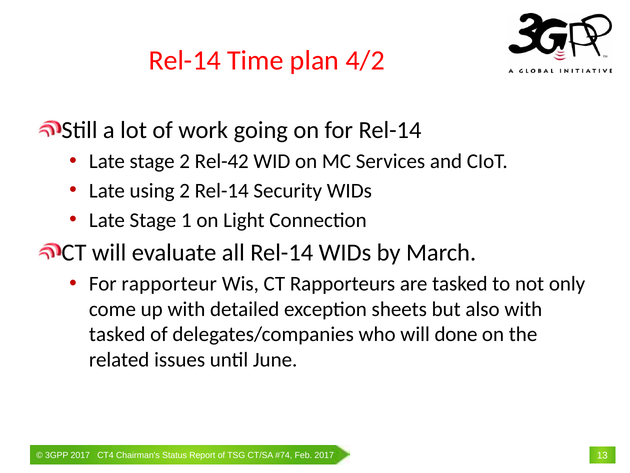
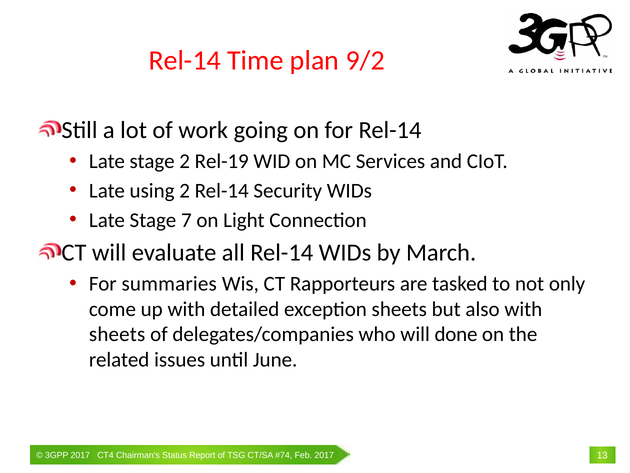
4/2: 4/2 -> 9/2 (365, 60)
Rel-42: Rel-42 -> Rel-19 (222, 161)
1: 1 -> 7 (186, 220)
rapporteur: rapporteur -> summaries (169, 284)
tasked: tasked -> sheets (117, 334)
